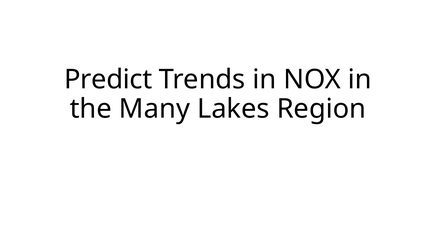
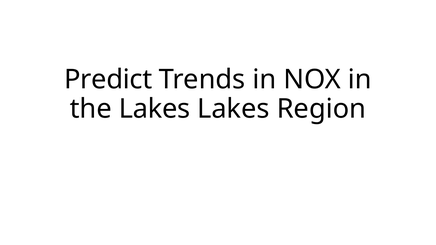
the Many: Many -> Lakes (155, 109)
